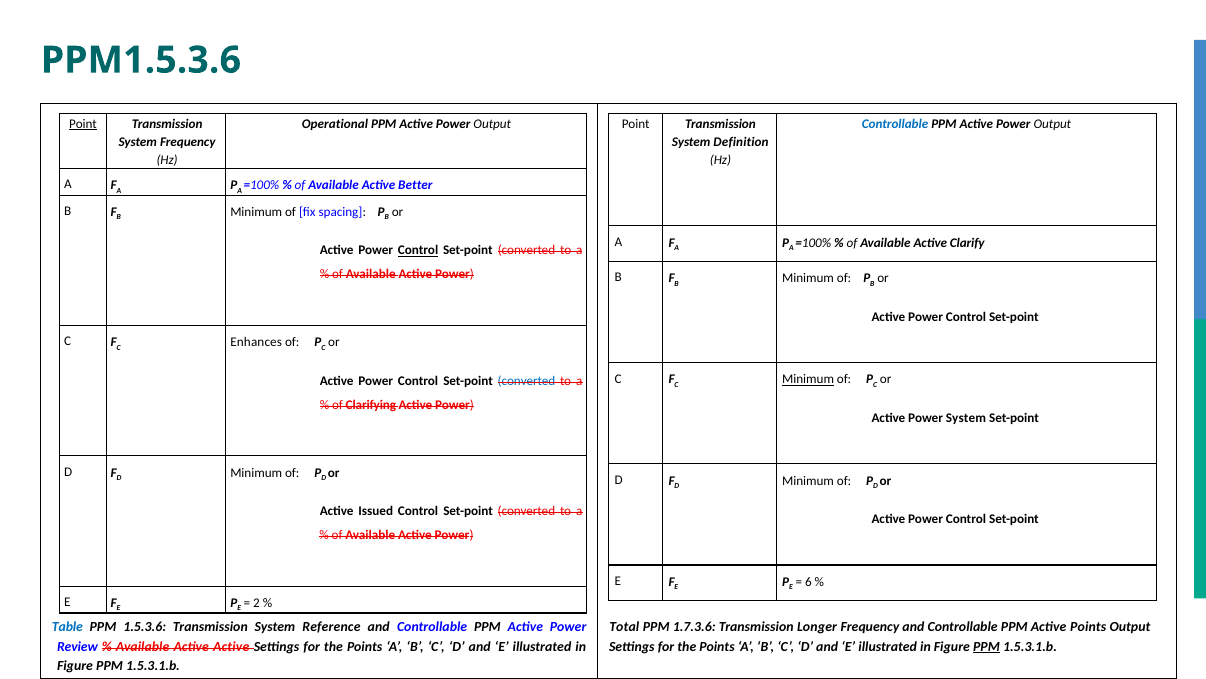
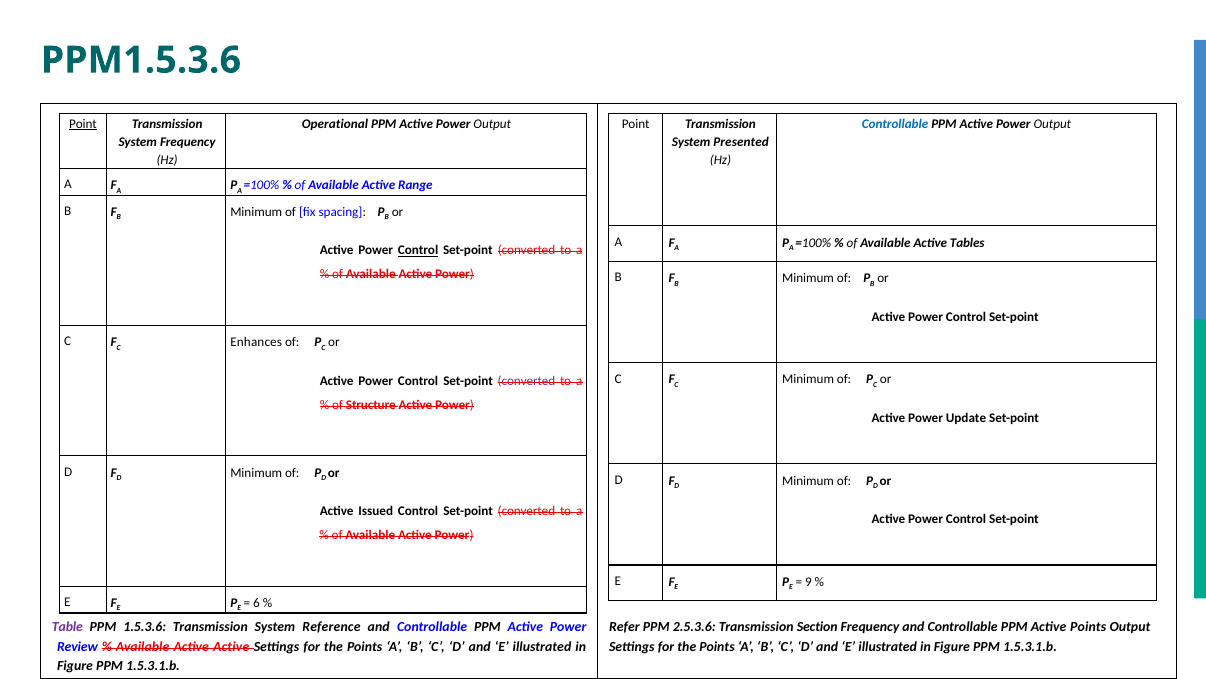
Definition: Definition -> Presented (741, 142)
Better: Better -> Range (415, 185)
Clarify: Clarify -> Tables (967, 243)
Minimum underline: present -> none (808, 379)
converted colour: blue -> purple (526, 381)
Clarifying: Clarifying -> Structure (371, 404)
Power System: System -> Update (966, 418)
6: 6 -> 9 (808, 581)
2: 2 -> 6 (257, 603)
Table colour: blue -> purple (67, 626)
Total: Total -> Refer (624, 626)
1.7.3.6: 1.7.3.6 -> 2.5.3.6 (694, 626)
Longer: Longer -> Section (817, 626)
PPM underline: present -> none (986, 646)
